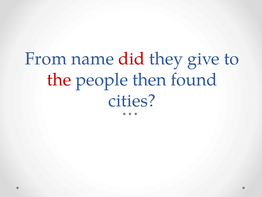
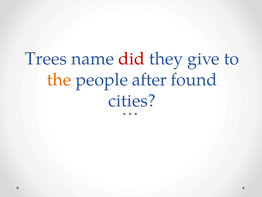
From: From -> Trees (46, 59)
the colour: red -> orange (59, 80)
then: then -> after (149, 80)
